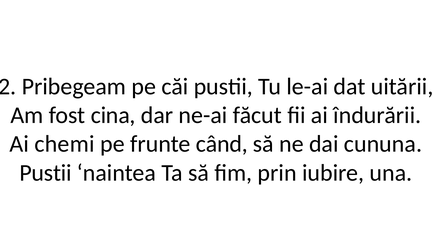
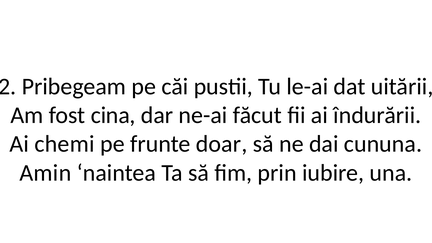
când: când -> doar (222, 144)
Pustii: Pustii -> Amin (45, 173)
